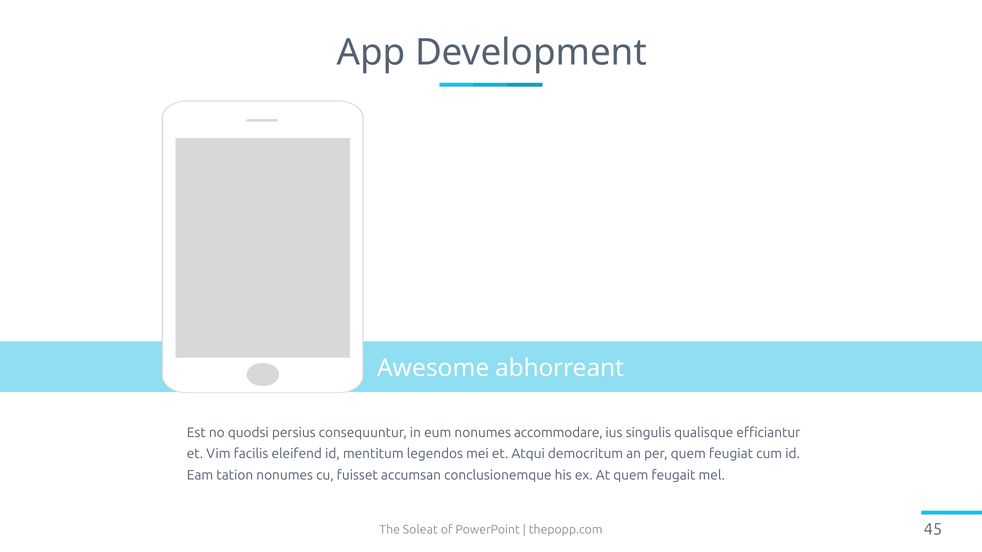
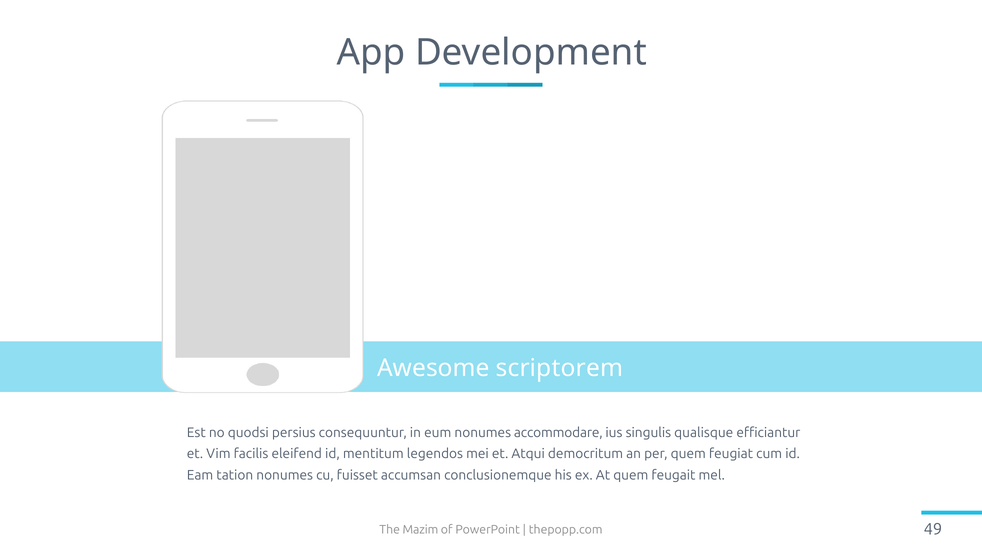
abhorreant: abhorreant -> scriptorem (559, 369)
Soleat: Soleat -> Mazim (420, 530)
45: 45 -> 49 (933, 530)
